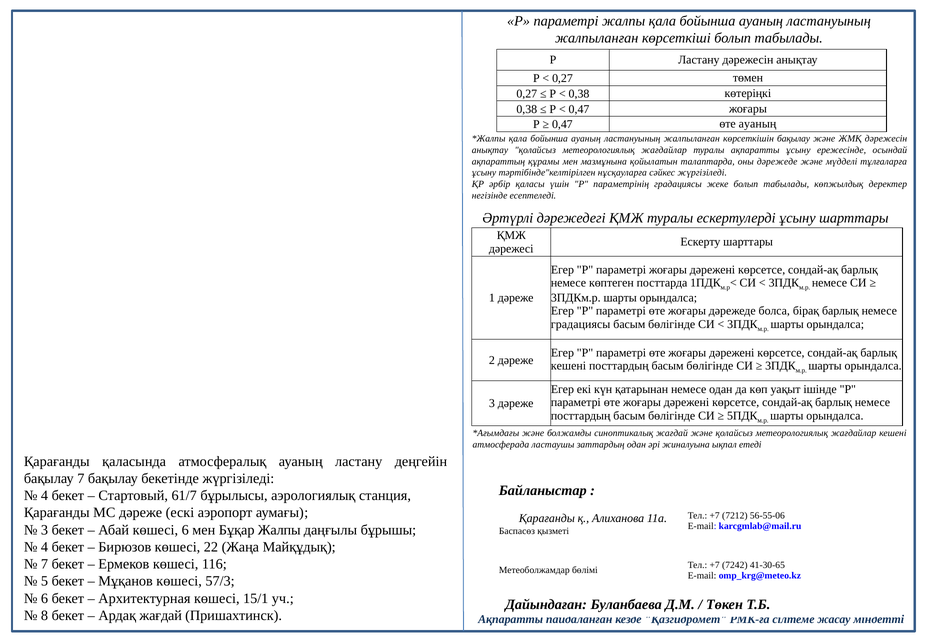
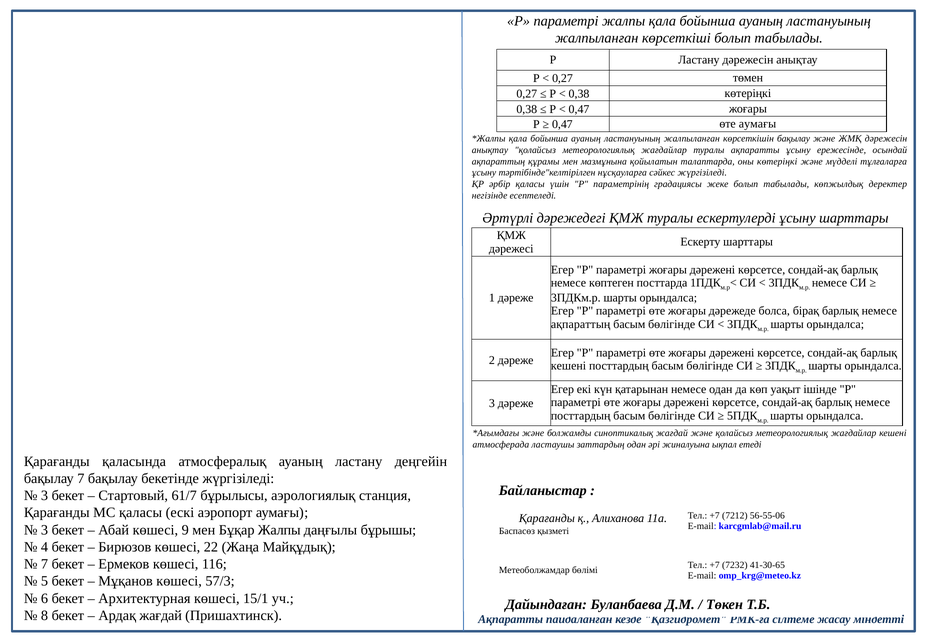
өте ауаның: ауаның -> аумағы (757, 124)
оны дәрежеде: дәрежеде -> көтеріңкі (777, 161)
градациясы: градациясы -> ақпараттың (581, 324)
4: 4 -> 3 (45, 495)
МС дәреже: дәреже -> қаласы (141, 513)
көшесі 6: 6 -> 9 (185, 530)
7242: 7242 -> 7232 (735, 565)
